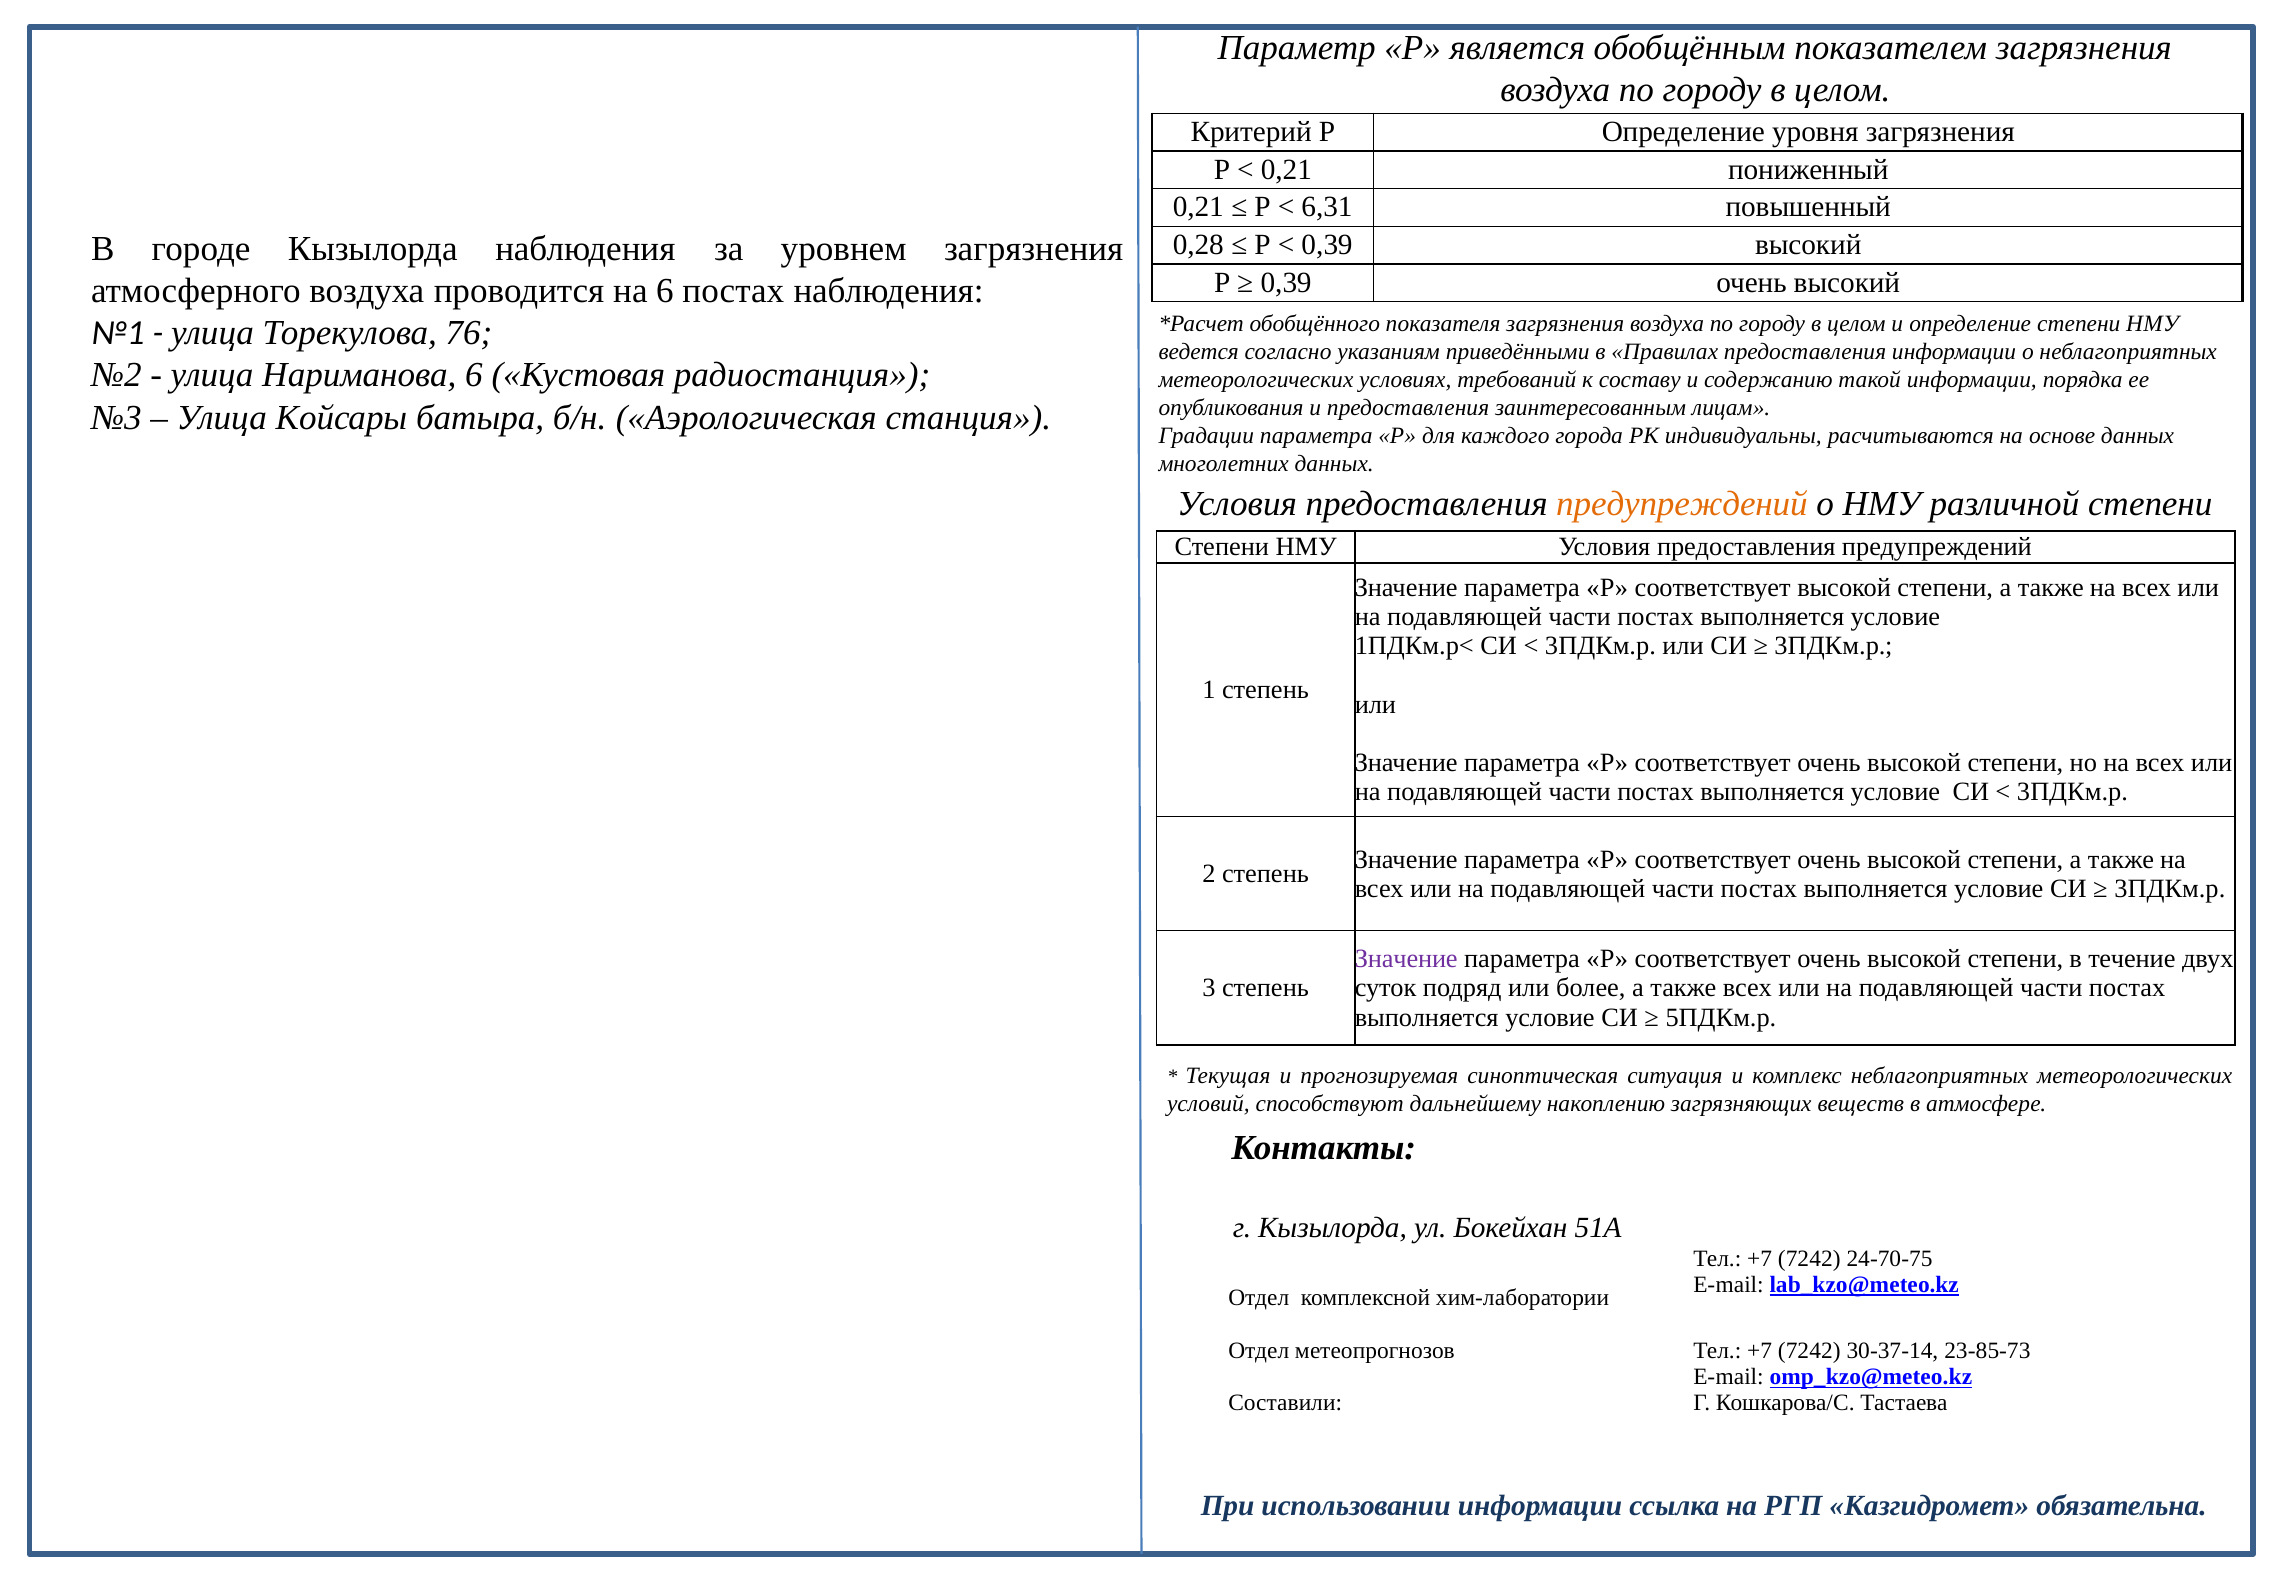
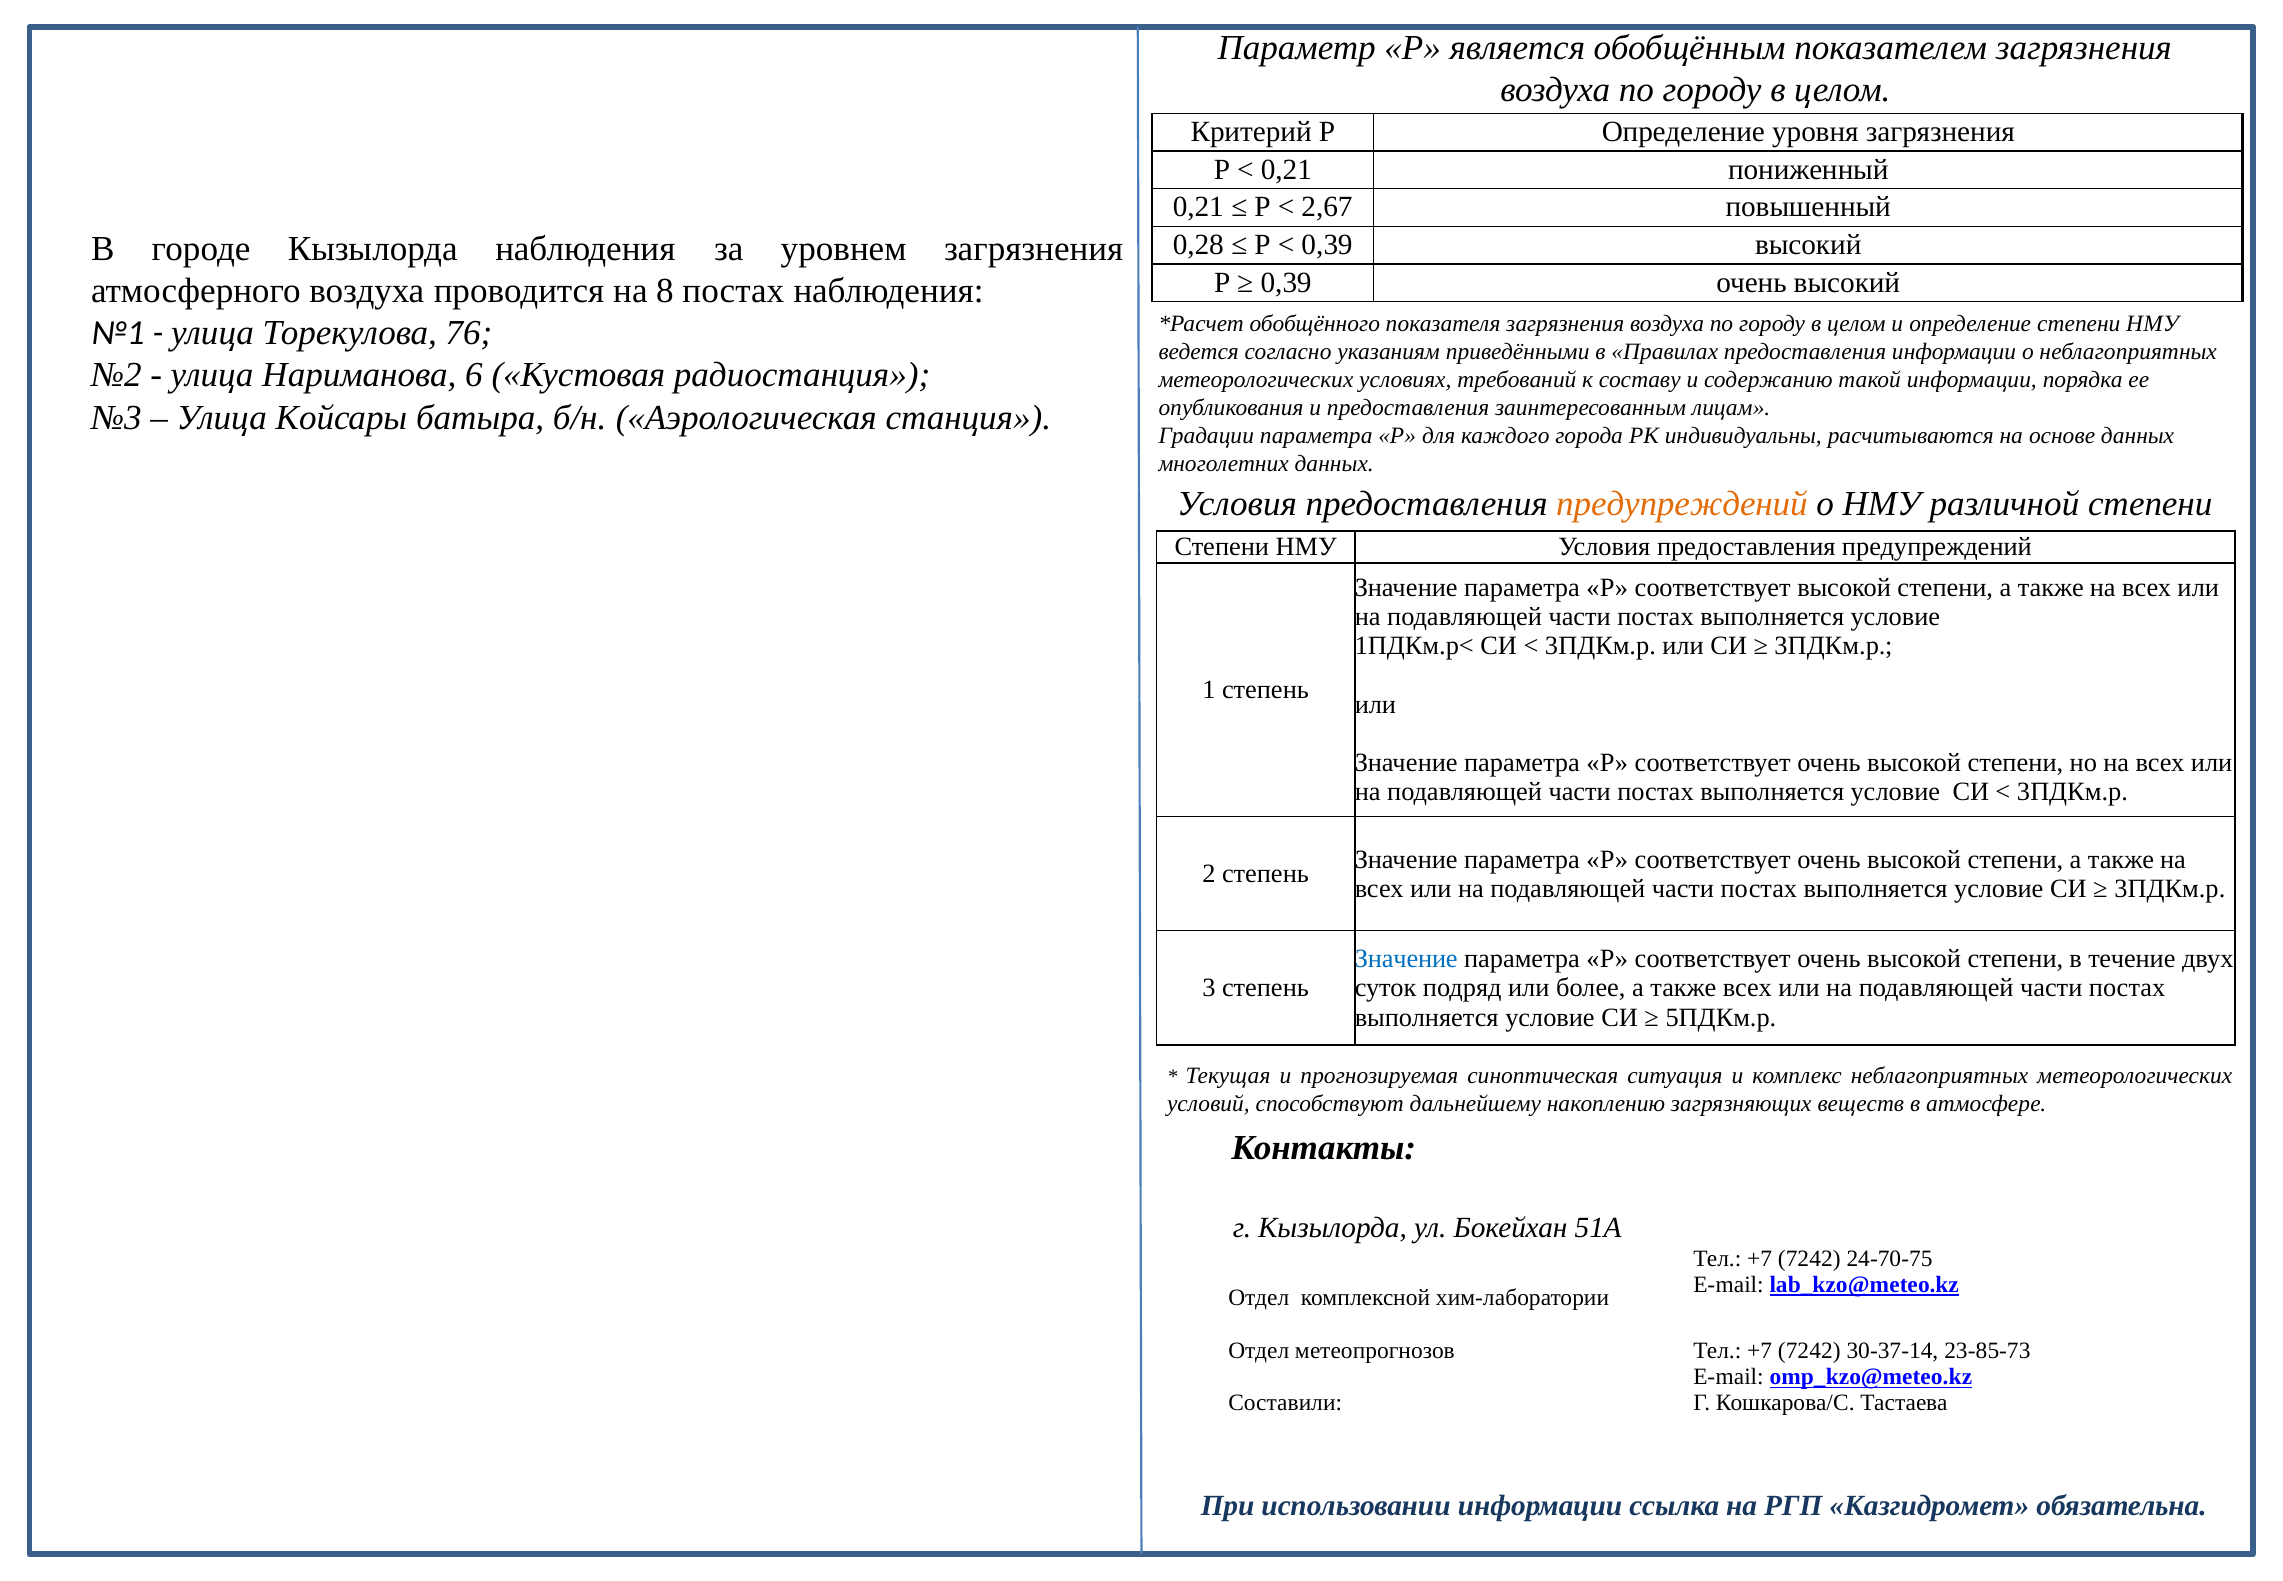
6,31: 6,31 -> 2,67 (1327, 207)
на 6: 6 -> 8 (665, 291)
Значение colour: purple -> blue (1406, 959)
